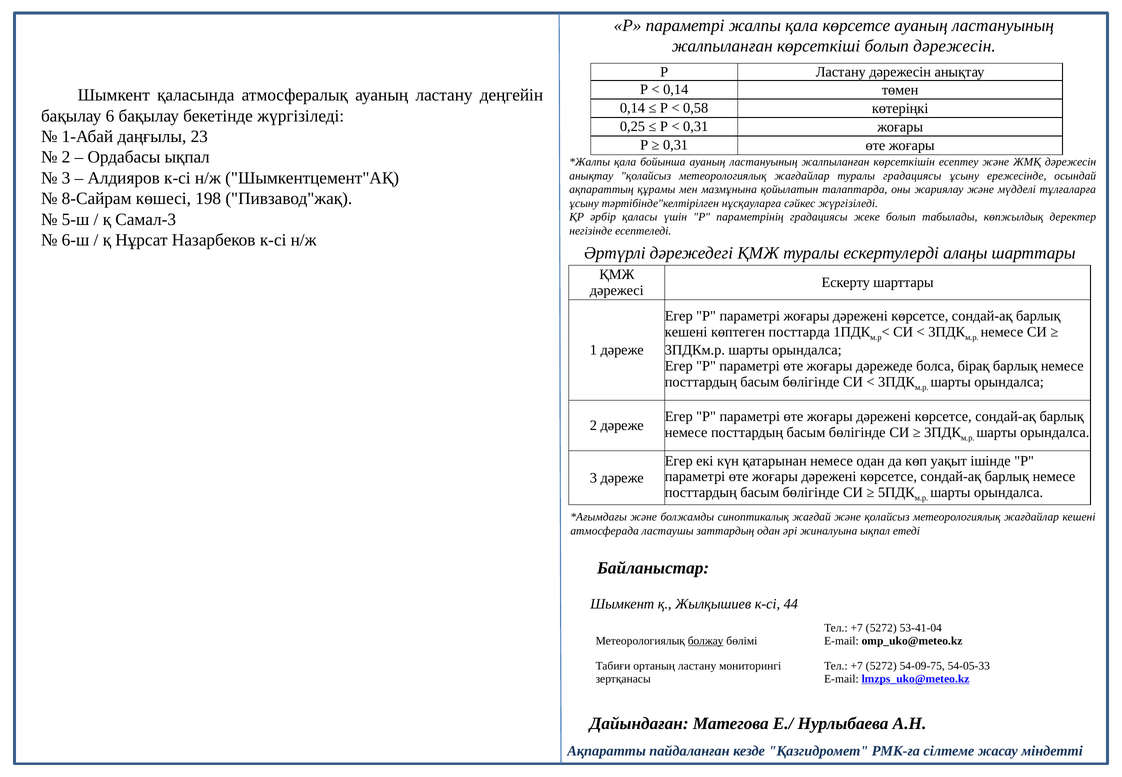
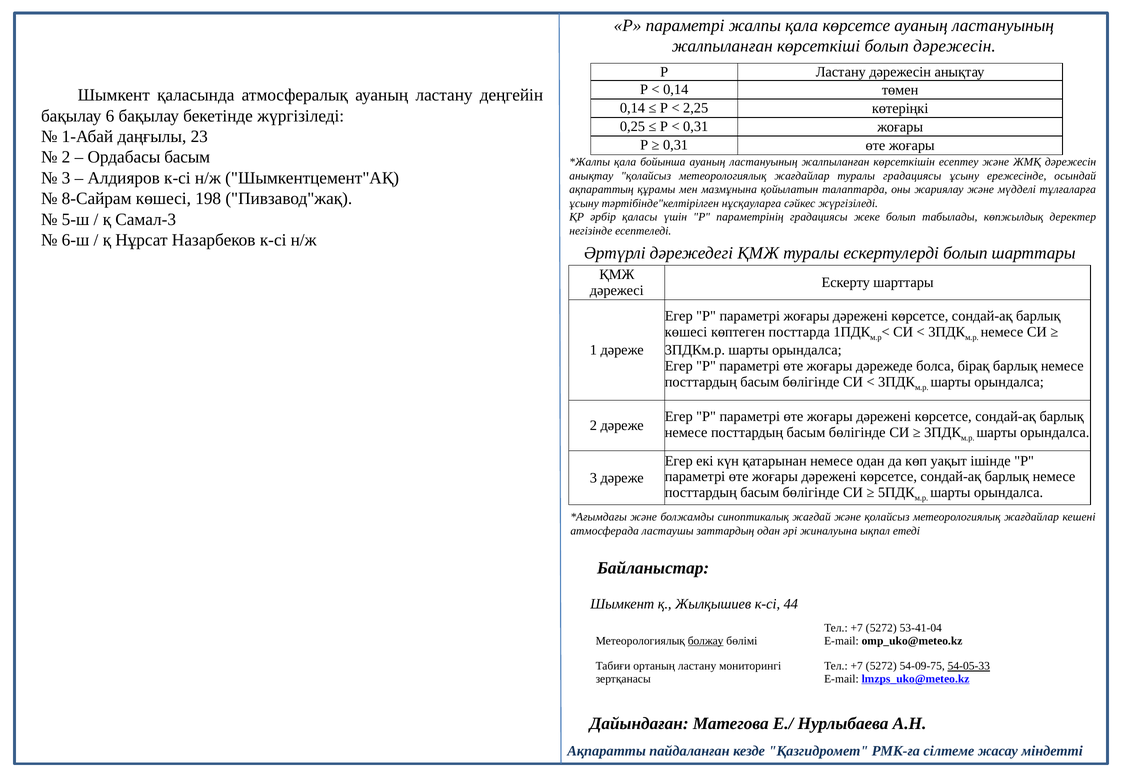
0,58: 0,58 -> 2,25 (696, 108)
Ордабасы ықпал: ықпал -> басым (187, 157)
ескертулерді алаңы: алаңы -> болып (965, 253)
кешені: кешені -> көшесі (686, 332)
54-05-33 underline: none -> present (969, 666)
